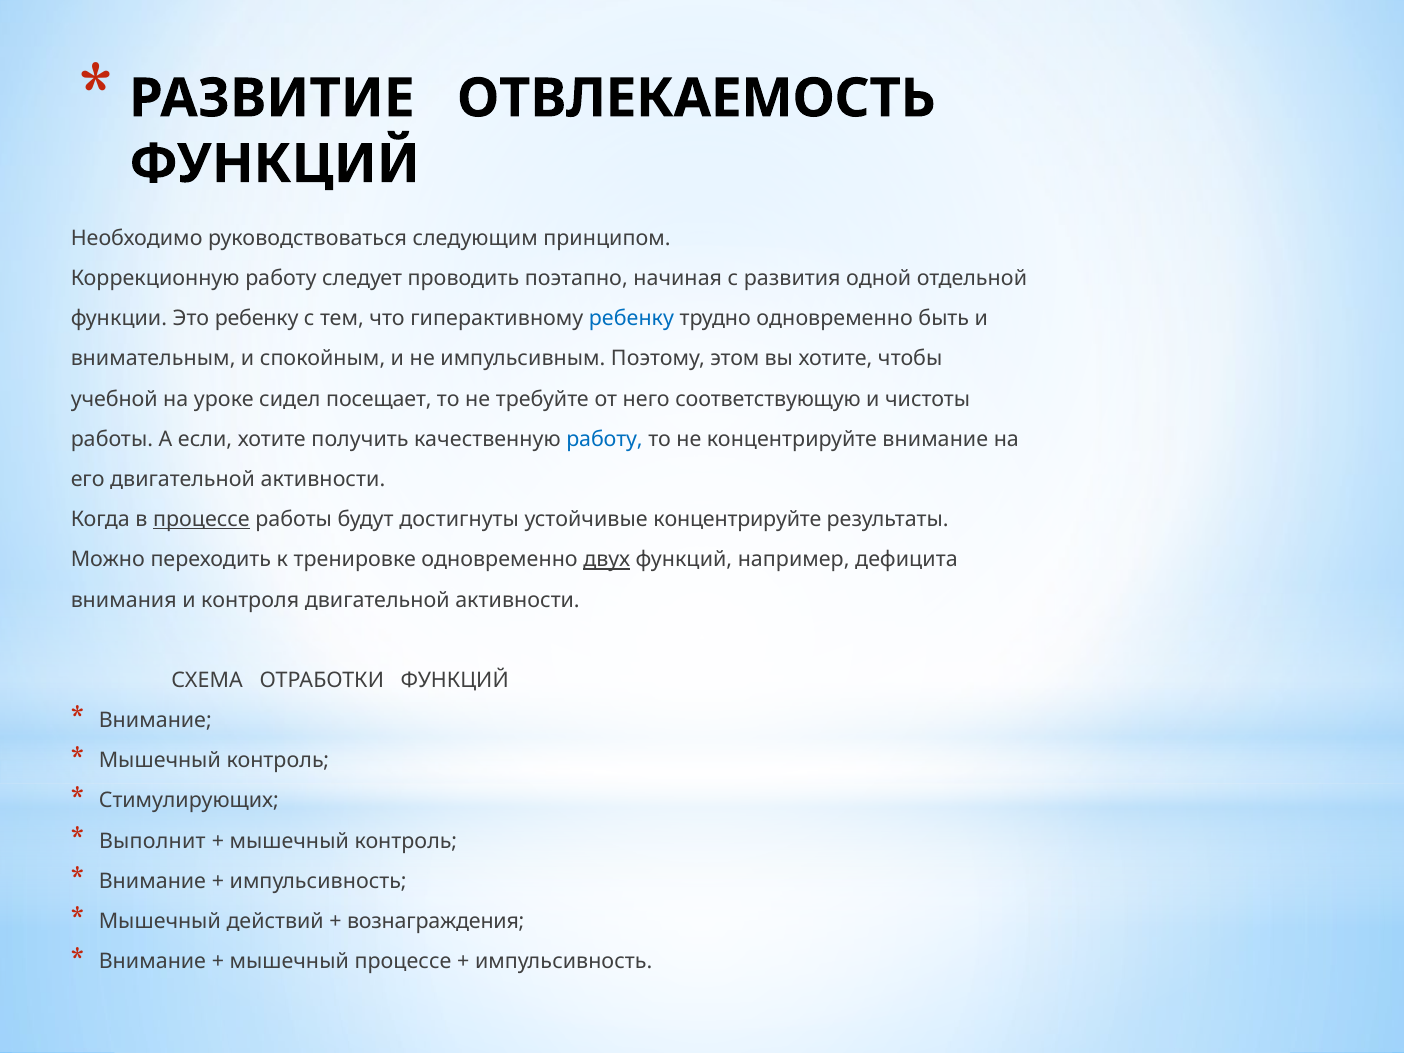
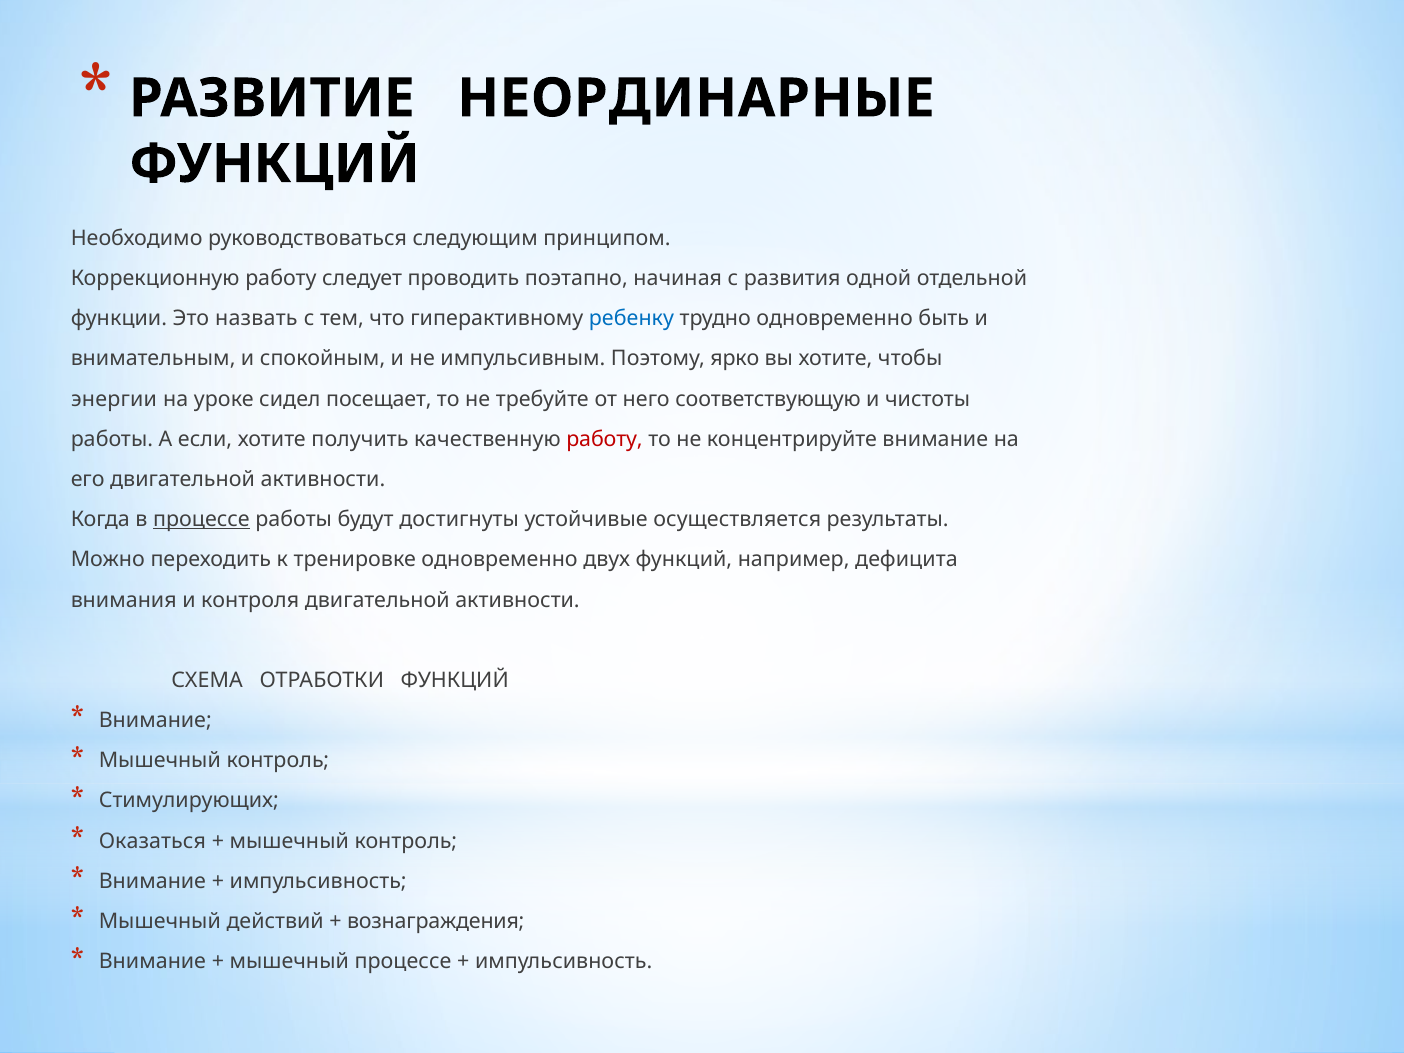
ОТВЛЕКАЕМОСТЬ: ОТВЛЕКАЕМОСТЬ -> НЕОРДИНАРНЫЕ (696, 98)
Это ребенку: ребенку -> назвать (256, 319)
этом: этом -> ярко (735, 359)
учебной: учебной -> энергии (114, 399)
работу colour: blue -> red (605, 439)
устойчивые концентрируйте: концентрируйте -> осуществляется (737, 520)
двух underline: present -> none (607, 560)
Выполнит: Выполнит -> Оказаться (152, 841)
